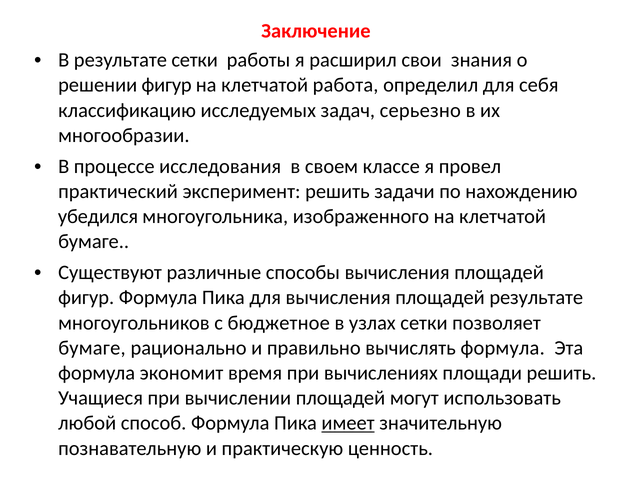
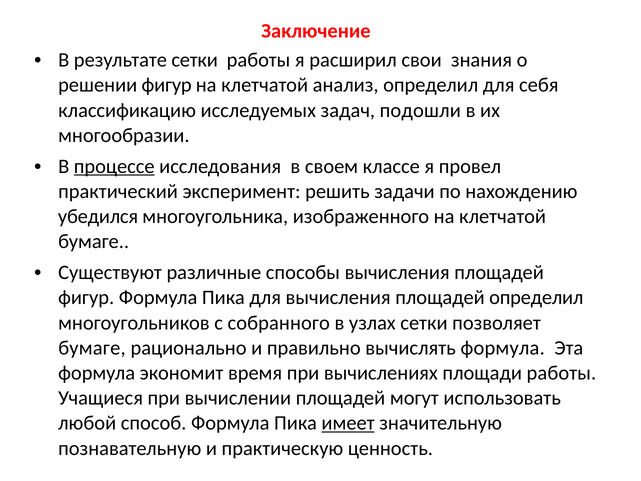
работа: работа -> анализ (346, 85)
серьезно: серьезно -> подошли (420, 110)
процессе underline: none -> present (114, 166)
площадей результате: результате -> определил (536, 297)
бюджетное: бюджетное -> собранного (279, 323)
площади решить: решить -> работы (561, 373)
